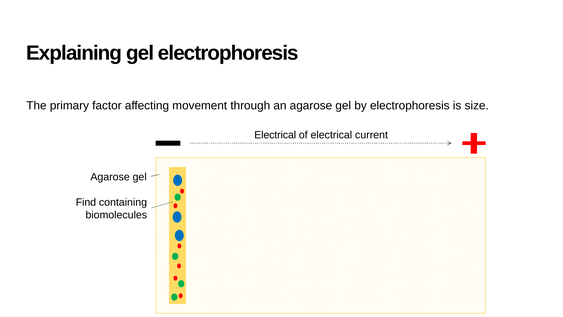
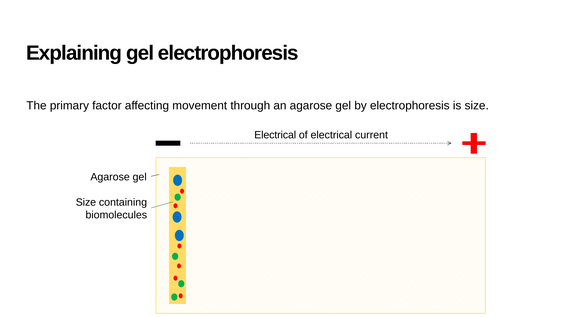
Find: Find -> Size (86, 202)
